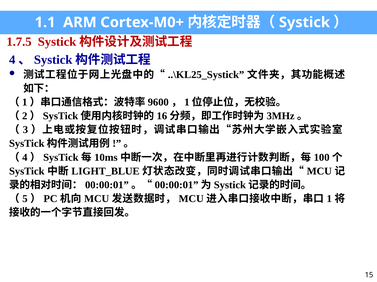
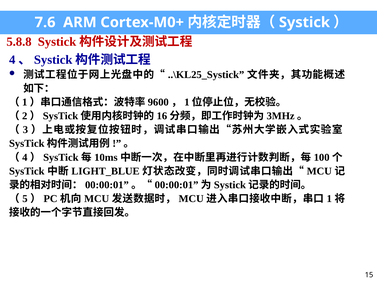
1.1: 1.1 -> 7.6 (45, 22)
1.7.5: 1.7.5 -> 5.8.8 (19, 42)
